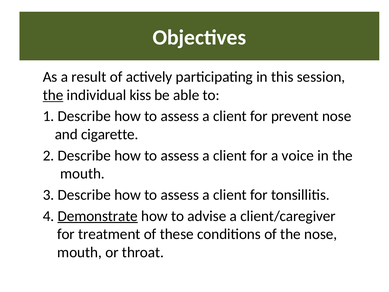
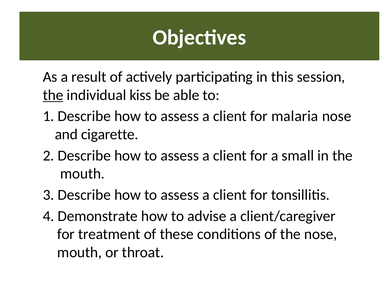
prevent: prevent -> malaria (295, 116)
voice: voice -> small (298, 155)
Demonstrate underline: present -> none (98, 216)
